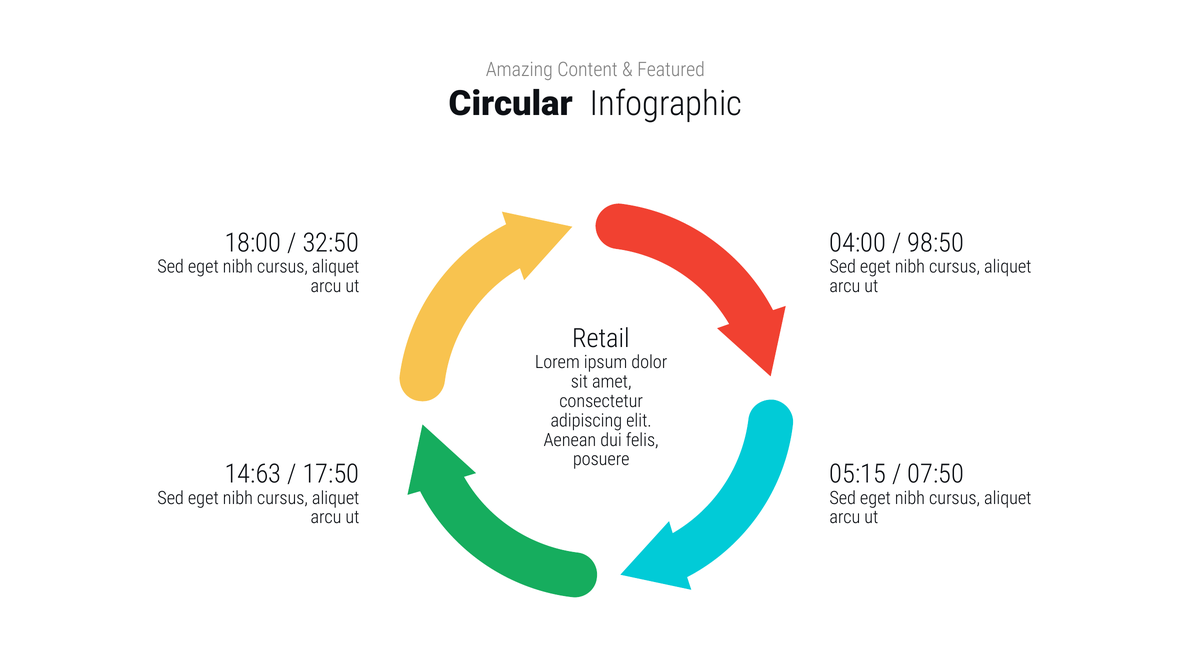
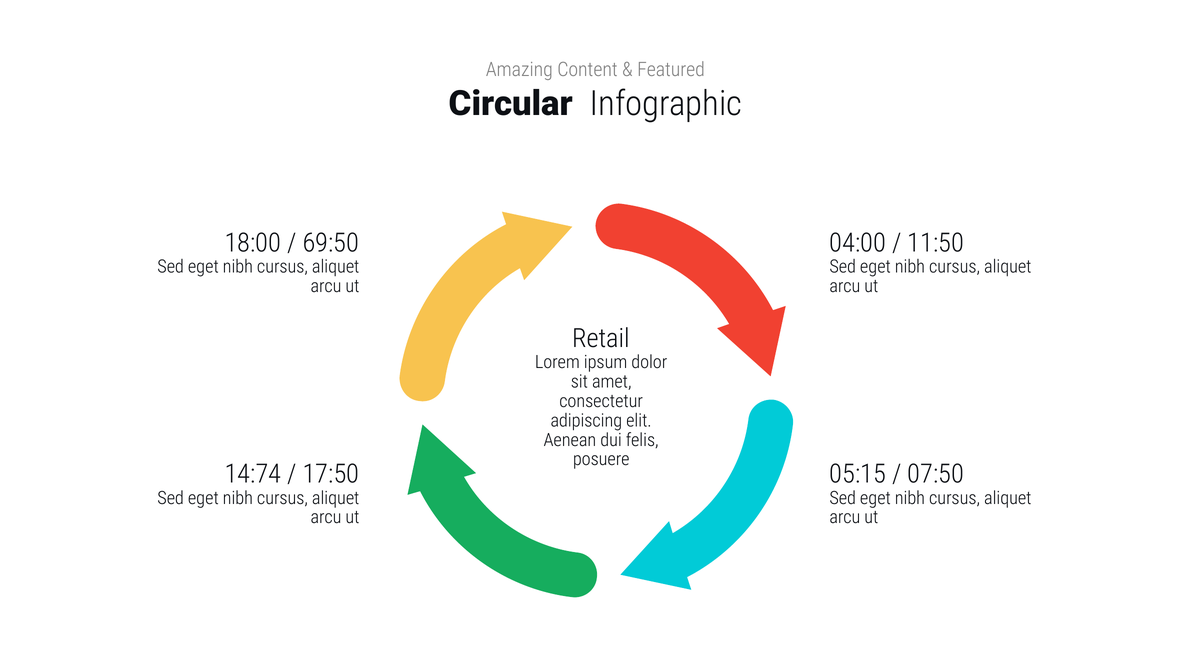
32:50: 32:50 -> 69:50 (331, 243)
98:50: 98:50 -> 11:50 (936, 243)
14:63: 14:63 -> 14:74 (253, 474)
